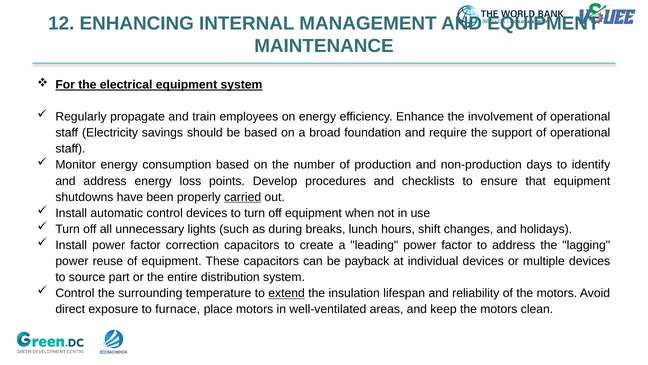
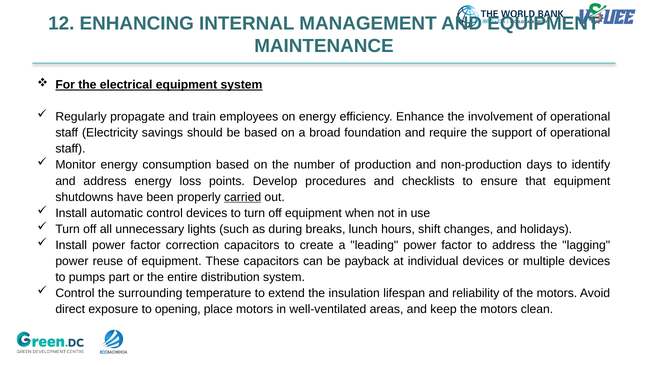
source: source -> pumps (87, 277)
extend underline: present -> none (287, 293)
furnace: furnace -> opening (178, 309)
